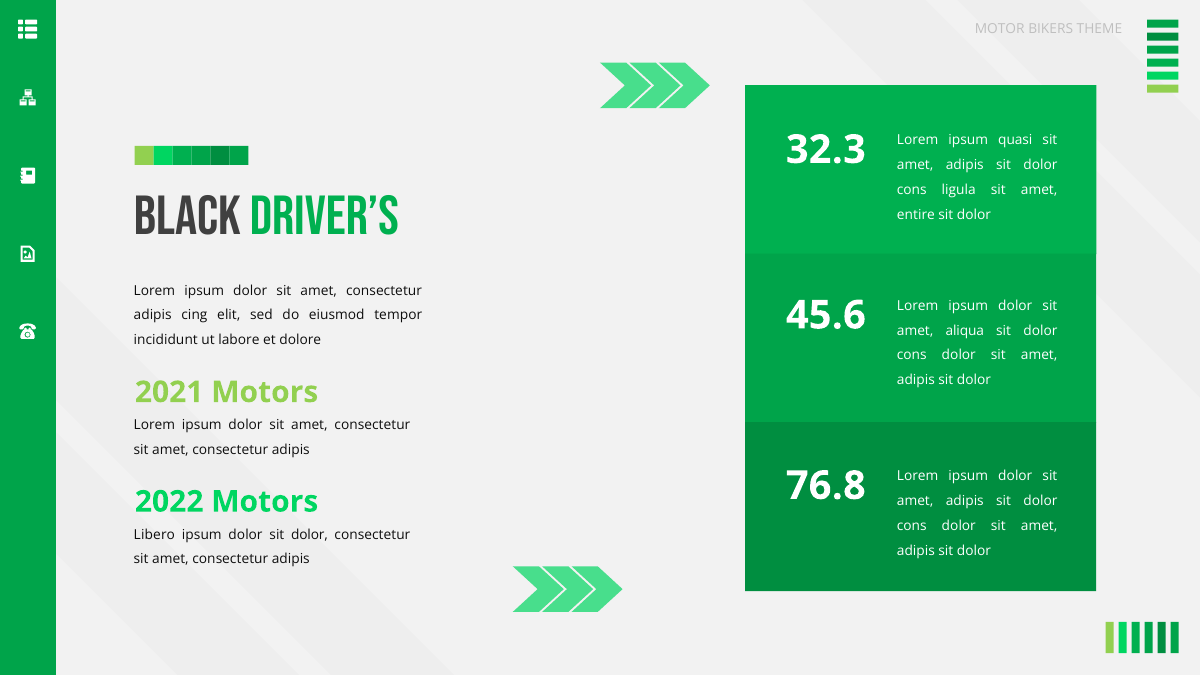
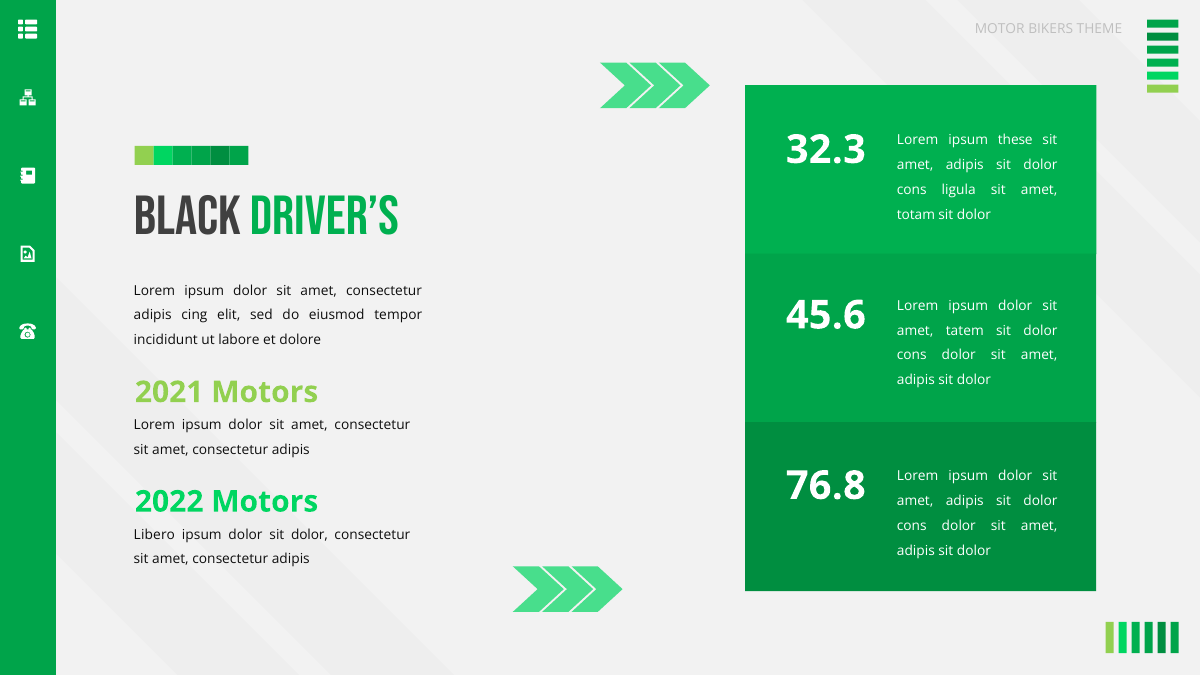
quasi: quasi -> these (1015, 140)
entire: entire -> totam (916, 215)
aliqua: aliqua -> tatem (965, 331)
